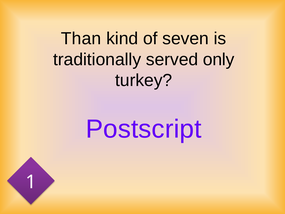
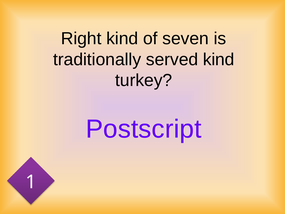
Than: Than -> Right (81, 39)
served only: only -> kind (219, 59)
